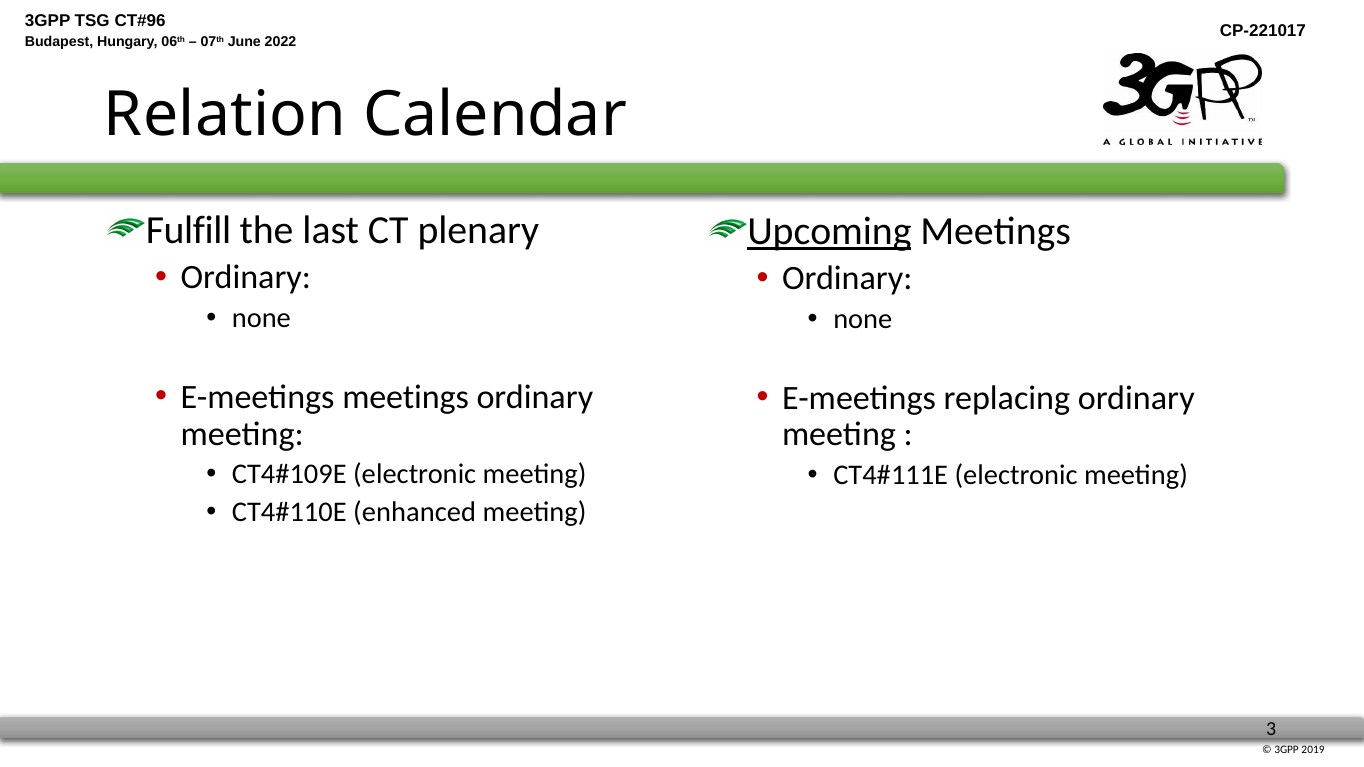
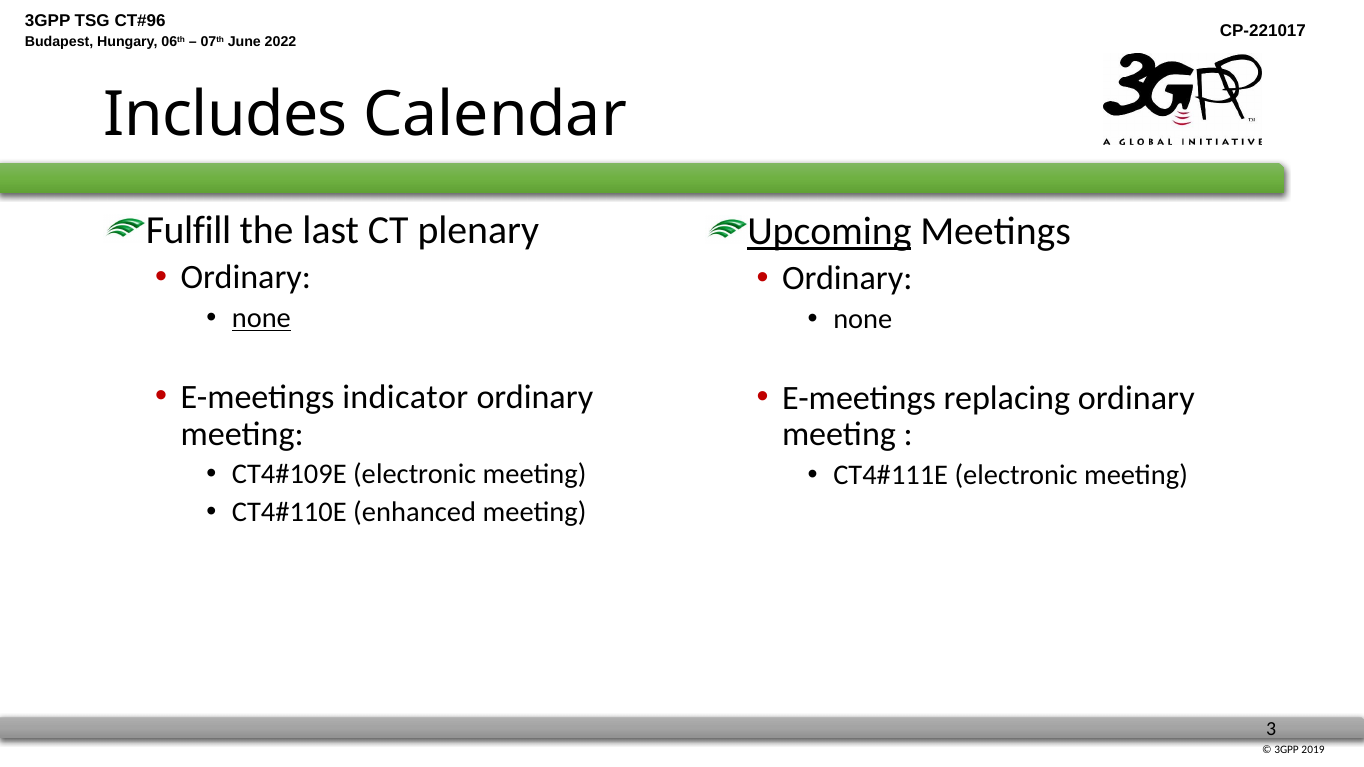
Relation: Relation -> Includes (226, 115)
none underline: none -> present (261, 318)
E-meetings meetings: meetings -> indicator (405, 397)
